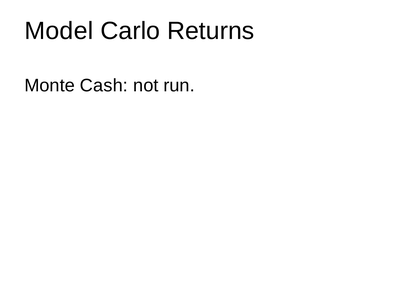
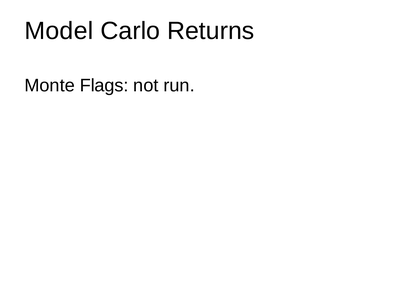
Cash: Cash -> Flags (104, 86)
